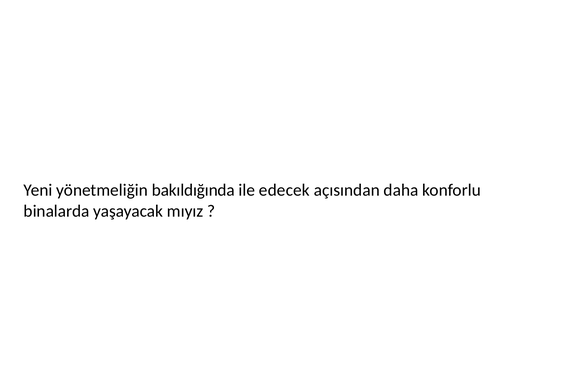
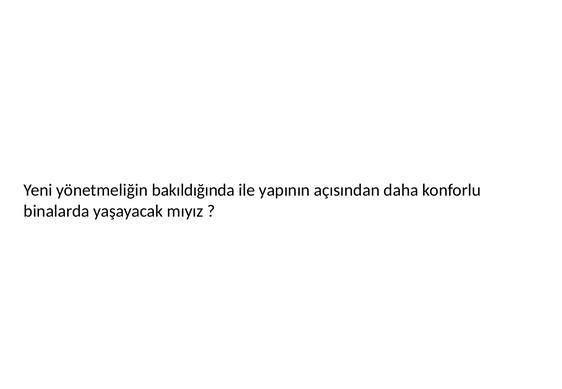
edecek: edecek -> yapının (284, 190)
